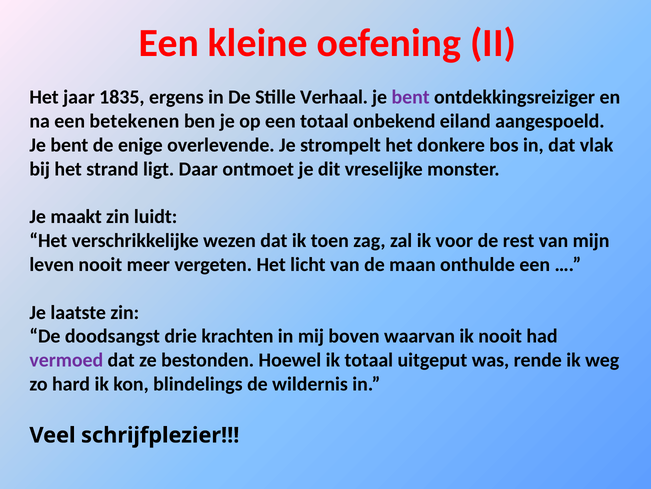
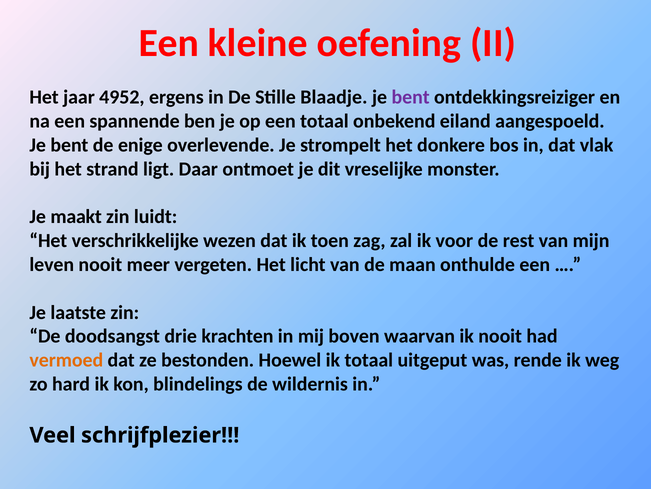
1835: 1835 -> 4952 (122, 97)
Verhaal: Verhaal -> Blaadje (334, 97)
betekenen: betekenen -> spannende (135, 121)
vermoed colour: purple -> orange (66, 360)
